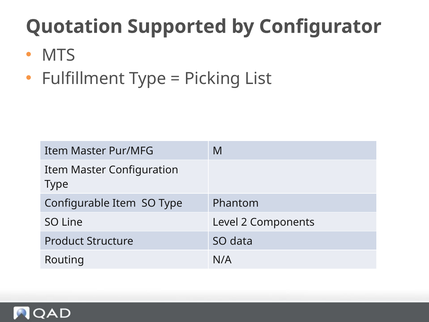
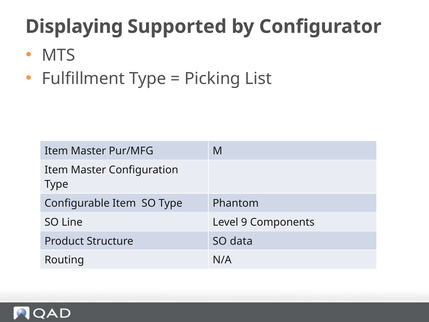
Quotation: Quotation -> Displaying (74, 27)
2: 2 -> 9 (244, 222)
